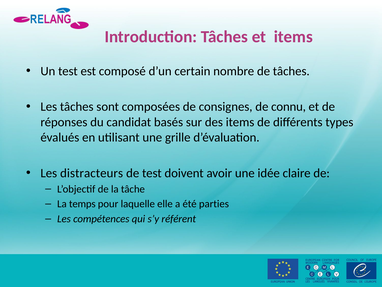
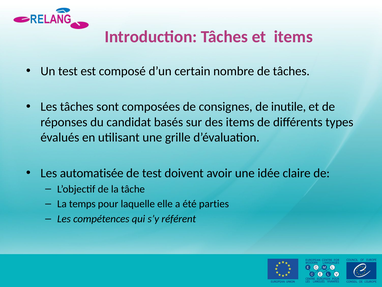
connu: connu -> inutile (289, 107)
distracteurs: distracteurs -> automatisée (92, 173)
